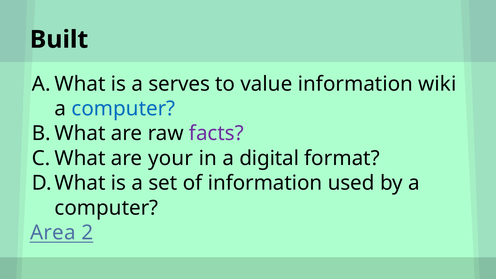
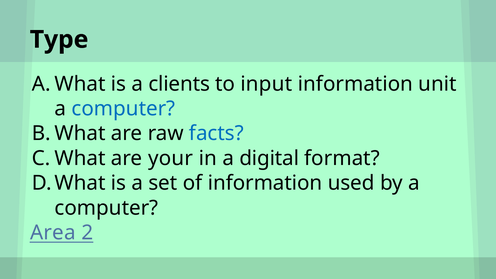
Built: Built -> Type (59, 40)
serves: serves -> clients (179, 84)
value: value -> input (266, 84)
wiki: wiki -> unit (437, 84)
facts colour: purple -> blue (216, 134)
